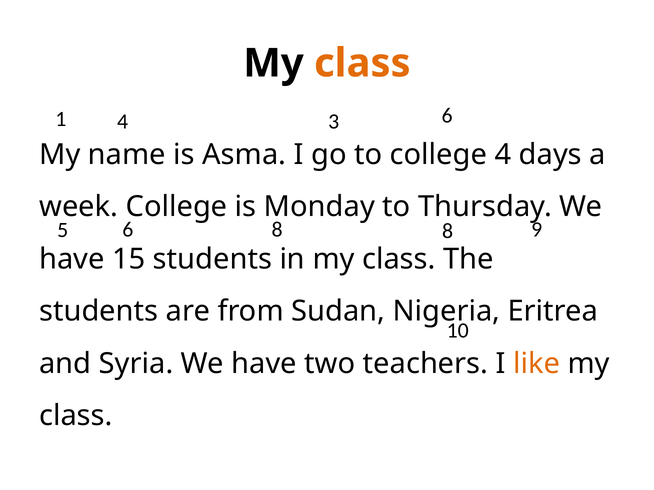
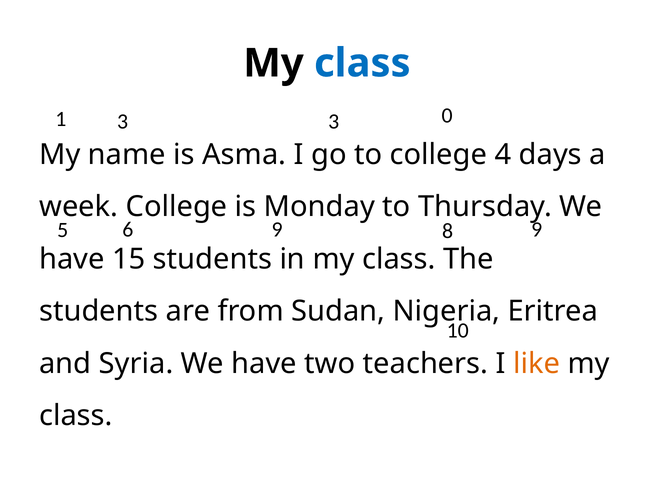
class colour: orange -> blue (362, 63)
1 4: 4 -> 3 (123, 122)
3 6: 6 -> 0 (447, 116)
6 8: 8 -> 9 (277, 230)
